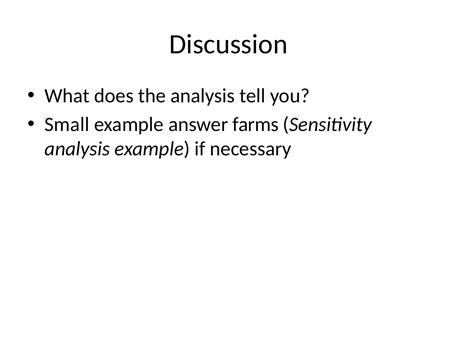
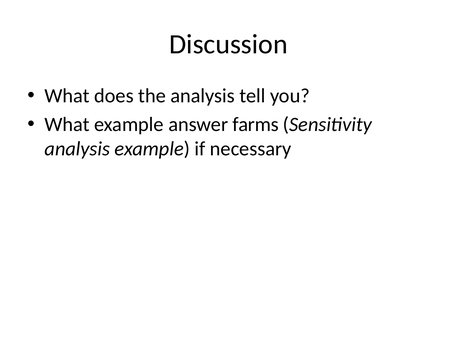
Small: Small -> What (67, 124)
